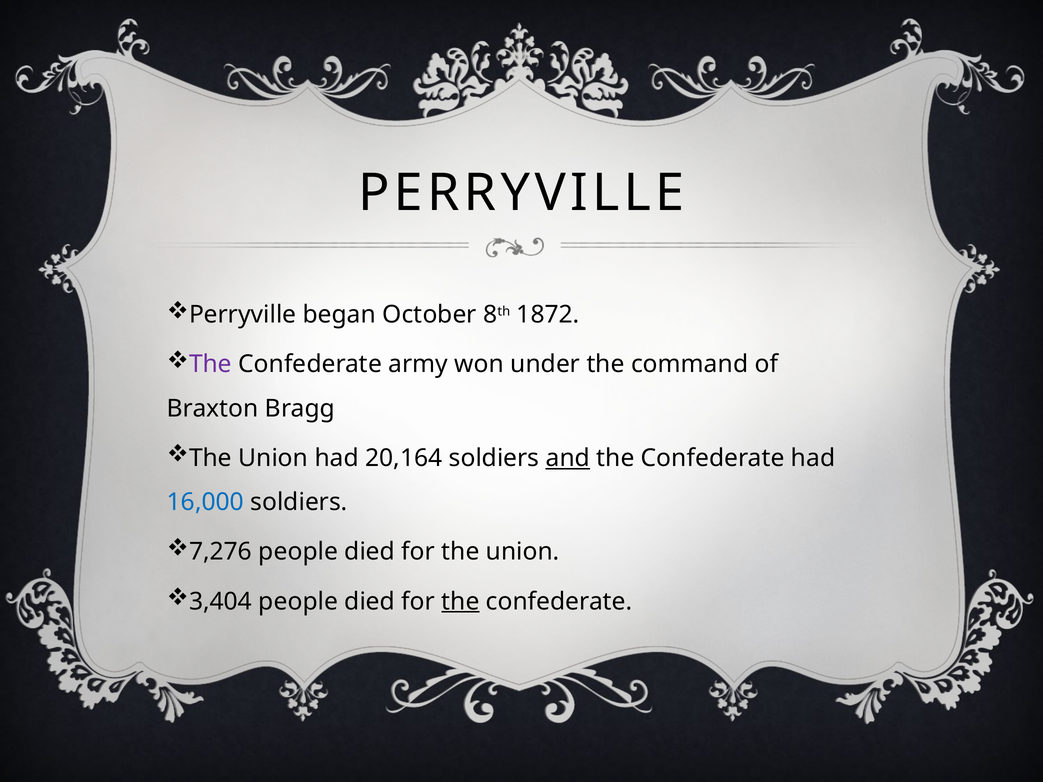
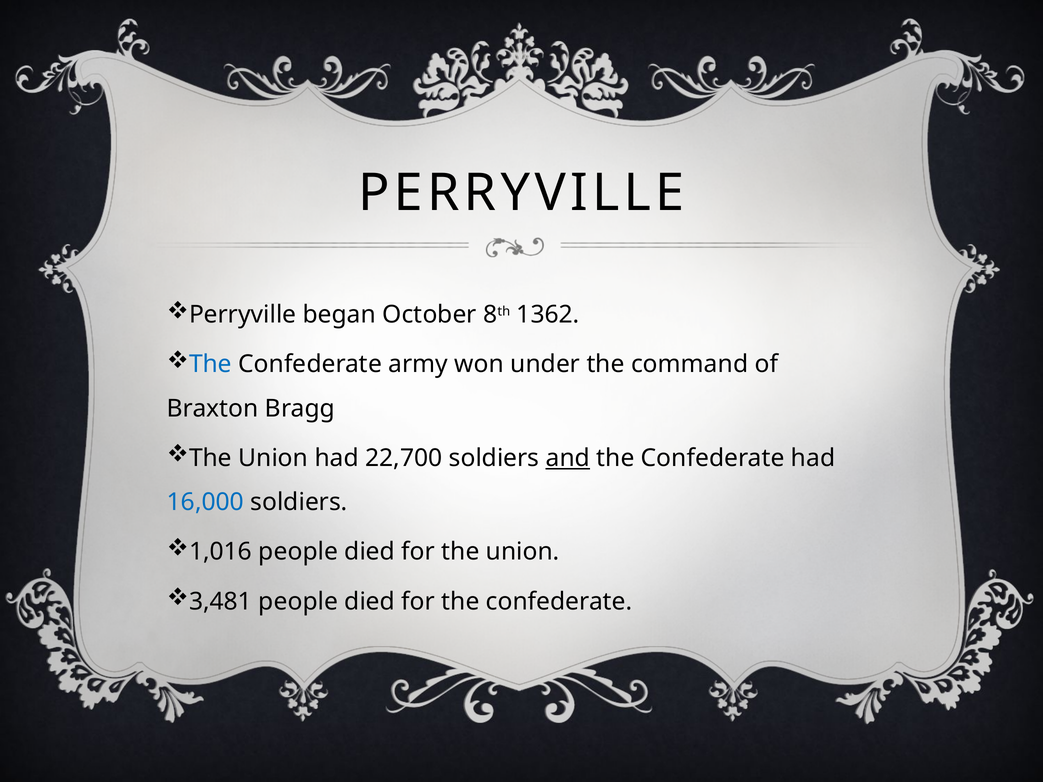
1872: 1872 -> 1362 (548, 315)
The colour: purple -> blue (210, 364)
20,164: 20,164 -> 22,700 (404, 458)
7,276: 7,276 -> 1,016 (221, 552)
3,404: 3,404 -> 3,481 (221, 602)
the underline: present -> none (460, 602)
